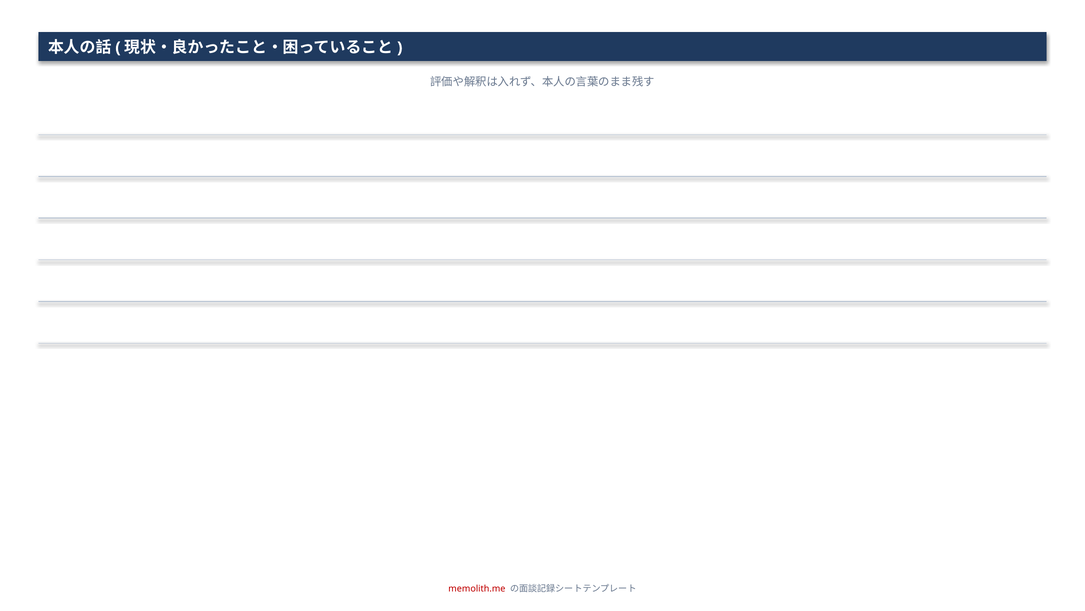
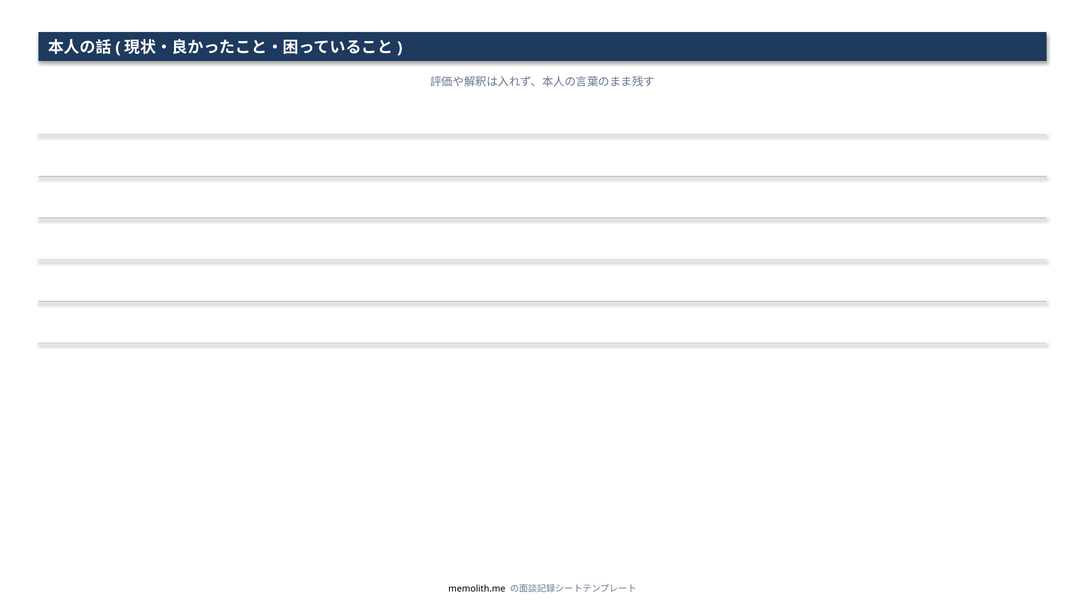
memolith.me colour: red -> black (477, 588)
